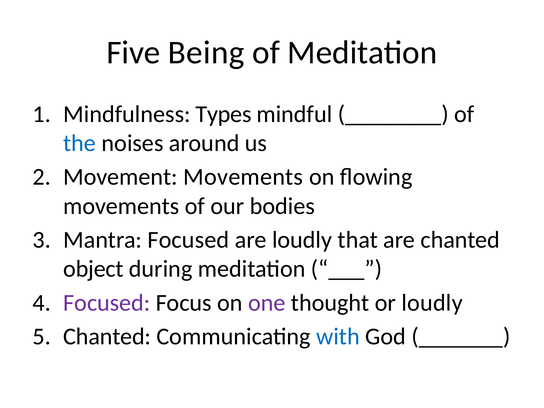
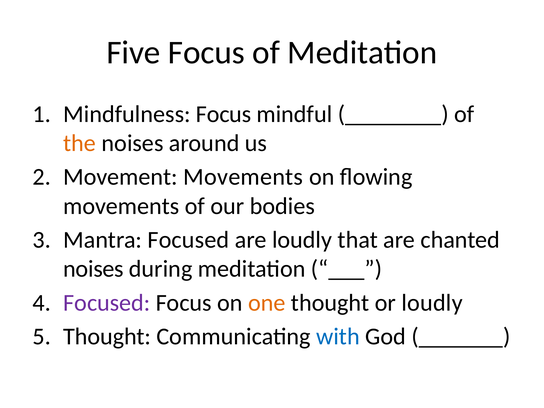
Five Being: Being -> Focus (206, 53)
Mindfulness Types: Types -> Focus (224, 114)
the colour: blue -> orange (80, 143)
object: object -> noises (93, 269)
one colour: purple -> orange (267, 303)
Chanted: Chanted -> Thought (107, 337)
